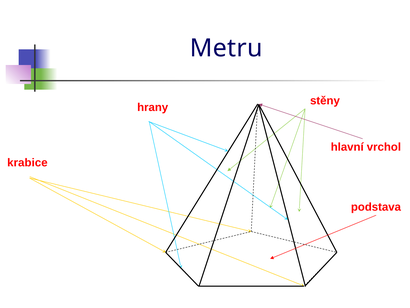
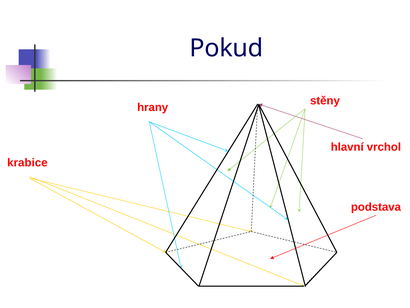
Metru: Metru -> Pokud (226, 48)
